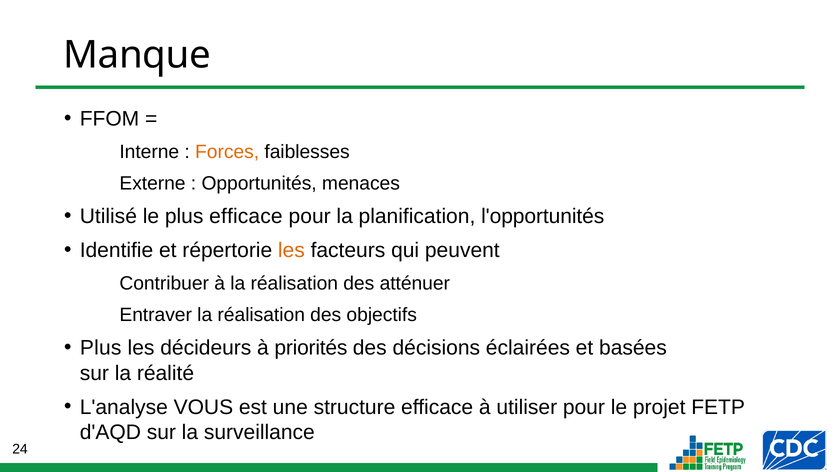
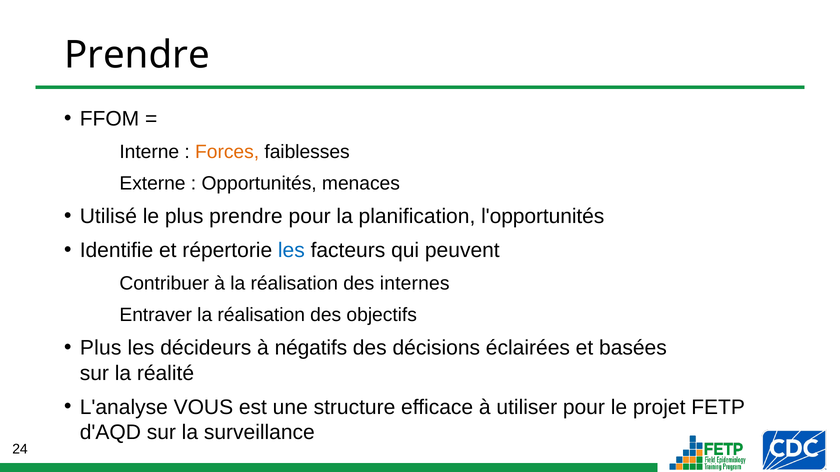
Manque: Manque -> Prendre (137, 55)
plus efficace: efficace -> prendre (246, 217)
les colour: orange -> blue (291, 251)
atténuer: atténuer -> internes (415, 283)
priorités: priorités -> négatifs (311, 348)
